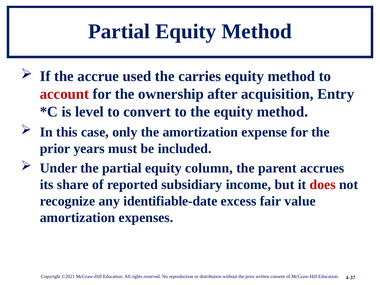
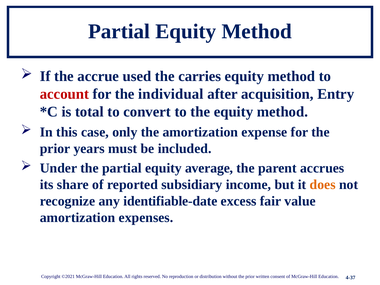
ownership: ownership -> individual (171, 94)
level: level -> total (89, 112)
column: column -> average (209, 168)
does colour: red -> orange (323, 185)
